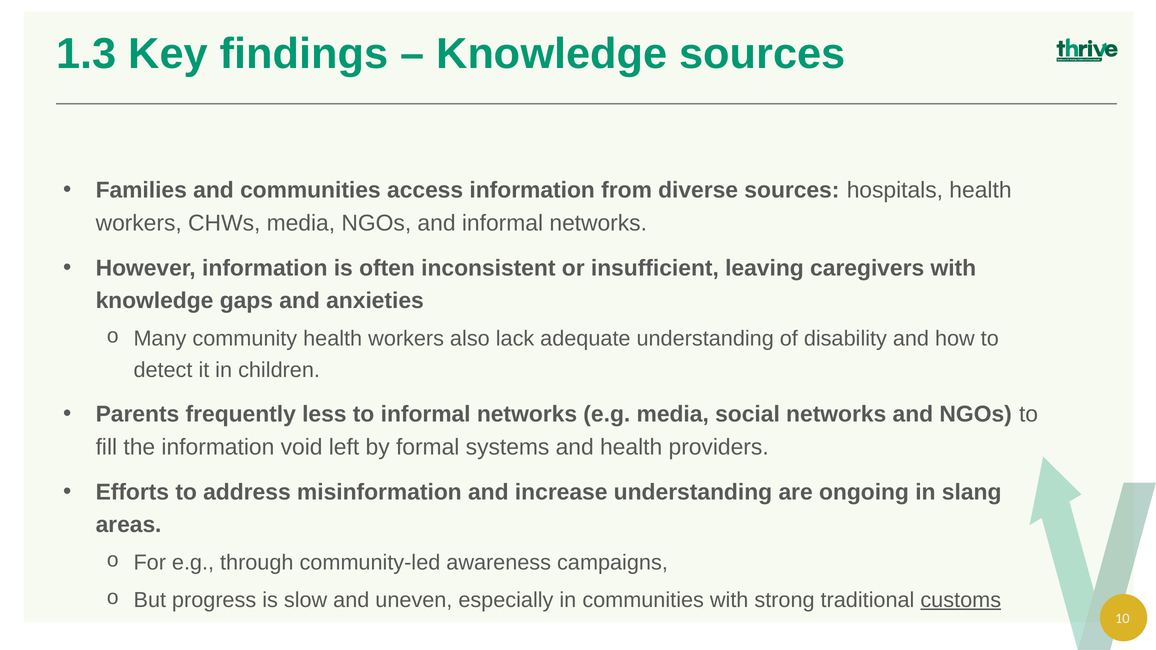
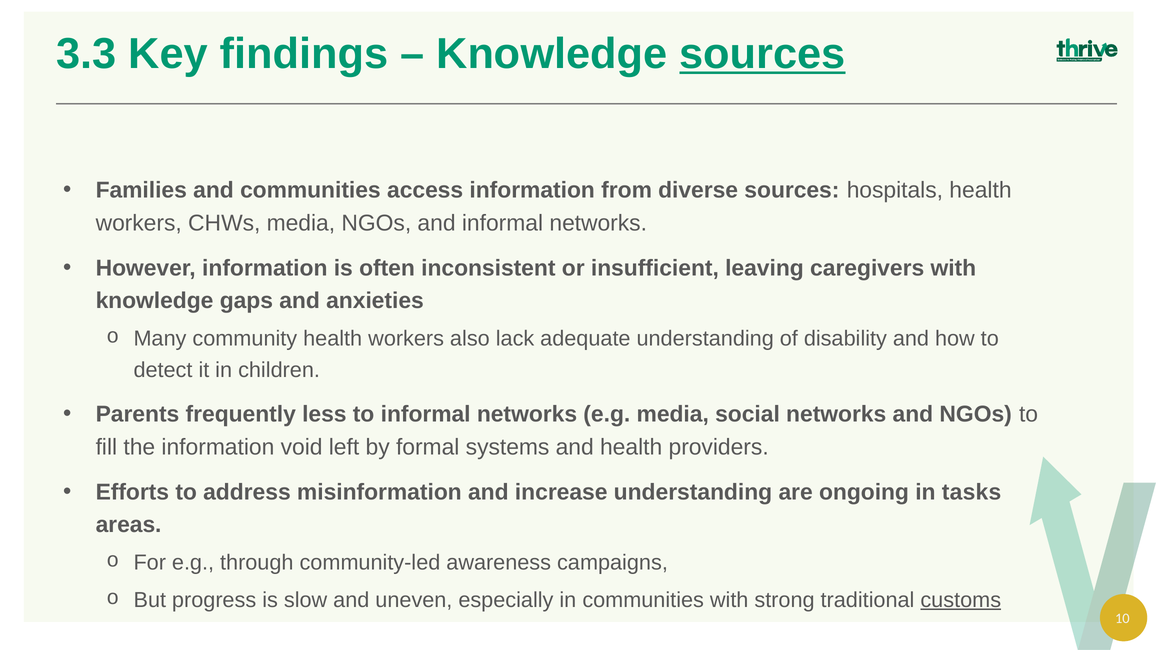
1.3: 1.3 -> 3.3 (86, 54)
sources underline: none -> present (762, 54)
slang: slang -> tasks (972, 492)
